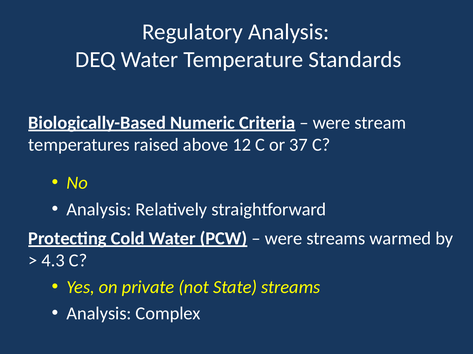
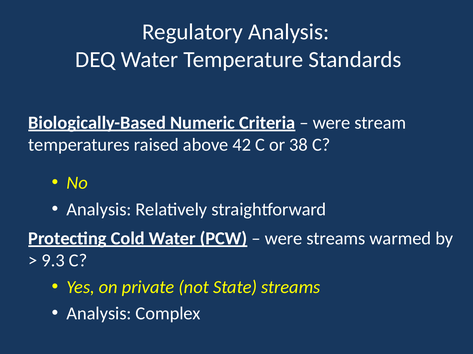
12: 12 -> 42 (242, 145)
37: 37 -> 38 (299, 145)
4.3: 4.3 -> 9.3 (53, 261)
